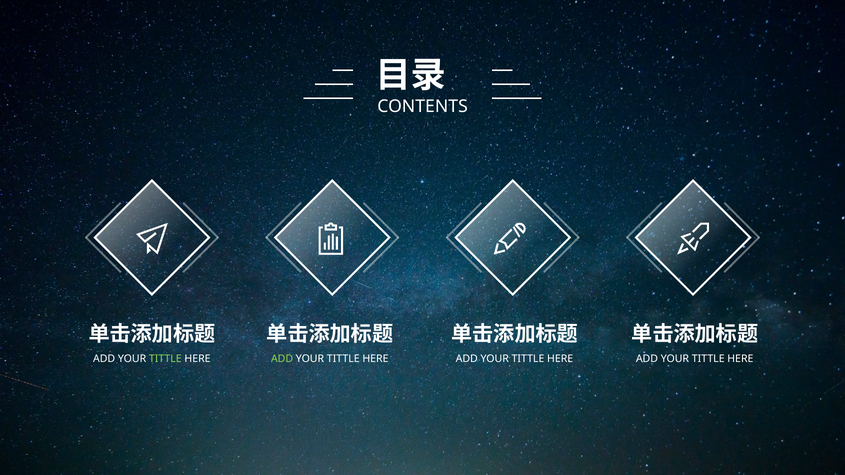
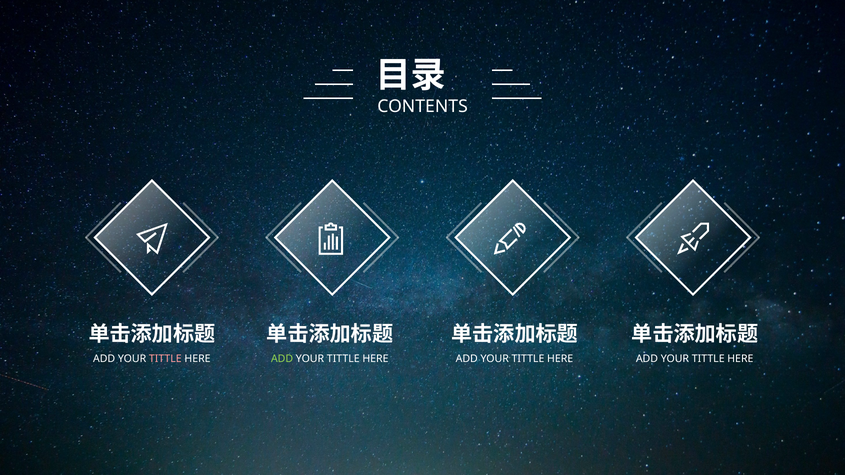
TITTLE colour: light green -> pink (165, 359)
